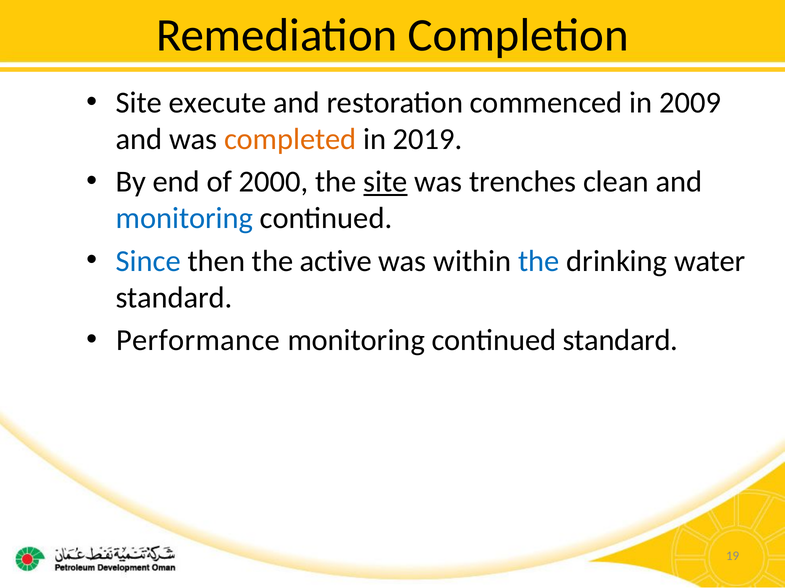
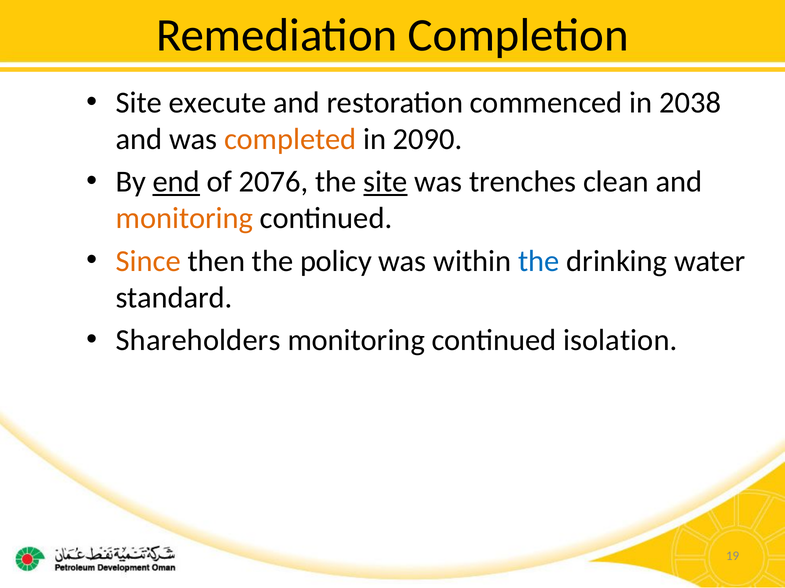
2009: 2009 -> 2038 (690, 103)
2019: 2019 -> 2090 (428, 139)
end underline: none -> present (176, 182)
2000: 2000 -> 2076 (274, 182)
monitoring colour: blue -> orange (184, 219)
Since colour: blue -> orange (148, 261)
active: active -> policy (336, 261)
Performance: Performance -> Shareholders (198, 341)
continued standard: standard -> isolation (620, 341)
